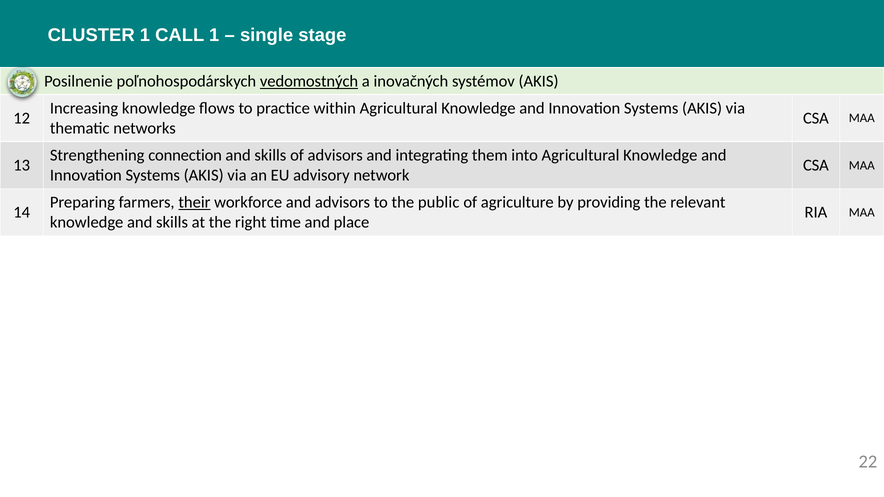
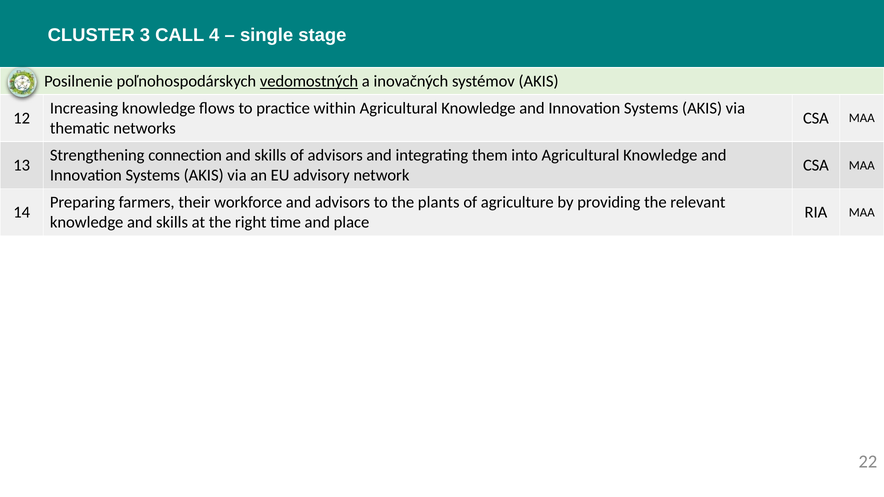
CLUSTER 1: 1 -> 3 (145, 35)
CALL 1: 1 -> 4 (214, 35)
their underline: present -> none (194, 202)
public: public -> plants (439, 202)
